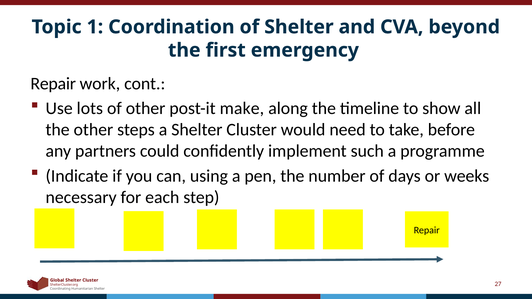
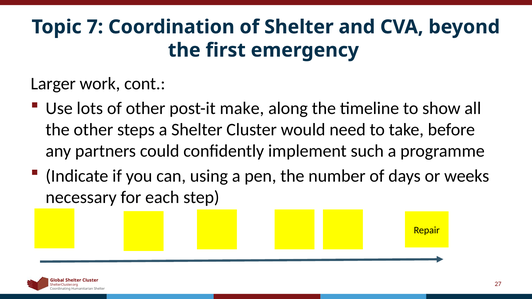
1: 1 -> 7 (95, 27)
Repair: Repair -> Larger (53, 84)
